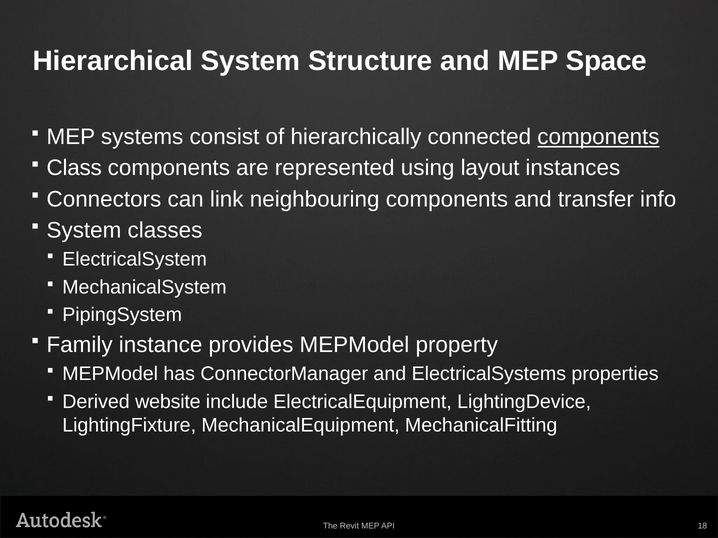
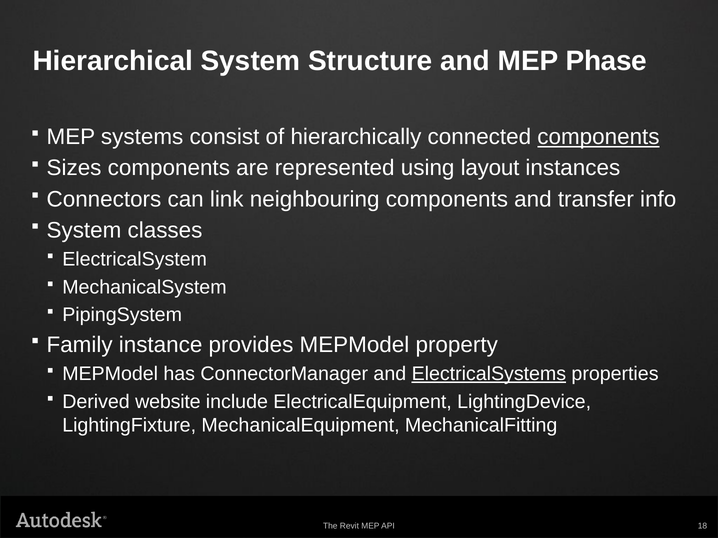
Space: Space -> Phase (606, 61)
Class: Class -> Sizes (74, 168)
ElectricalSystems underline: none -> present (489, 374)
